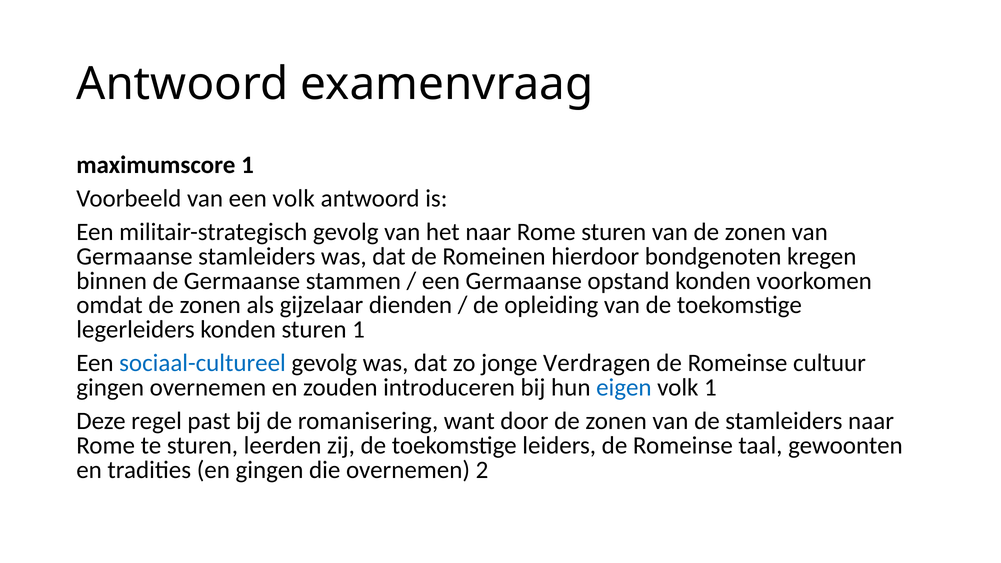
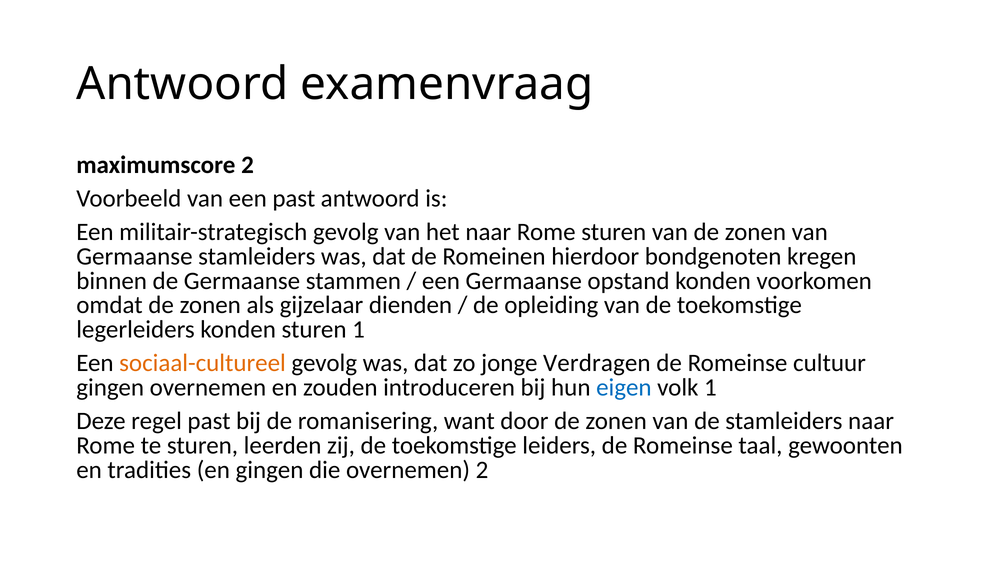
maximumscore 1: 1 -> 2 (247, 165)
een volk: volk -> past (294, 199)
sociaal-cultureel colour: blue -> orange (203, 363)
